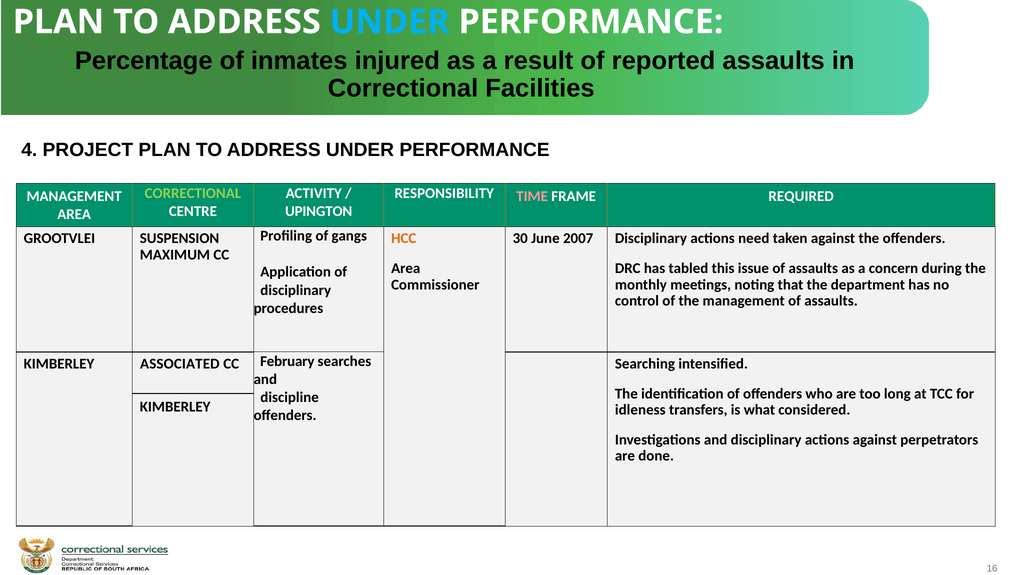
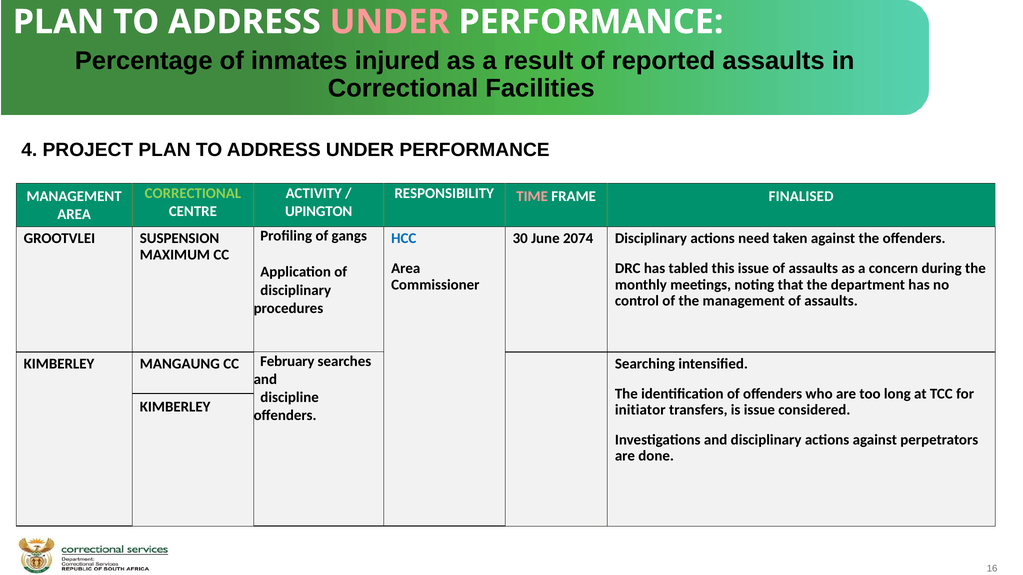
UNDER colour: light blue -> pink (390, 22)
REQUIRED: REQUIRED -> FINALISED (801, 196)
HCC colour: orange -> blue (404, 239)
2007: 2007 -> 2074 (578, 239)
ASSOCIATED: ASSOCIATED -> MANGAUNG (180, 364)
idleness: idleness -> initiator (640, 410)
is what: what -> issue (759, 410)
